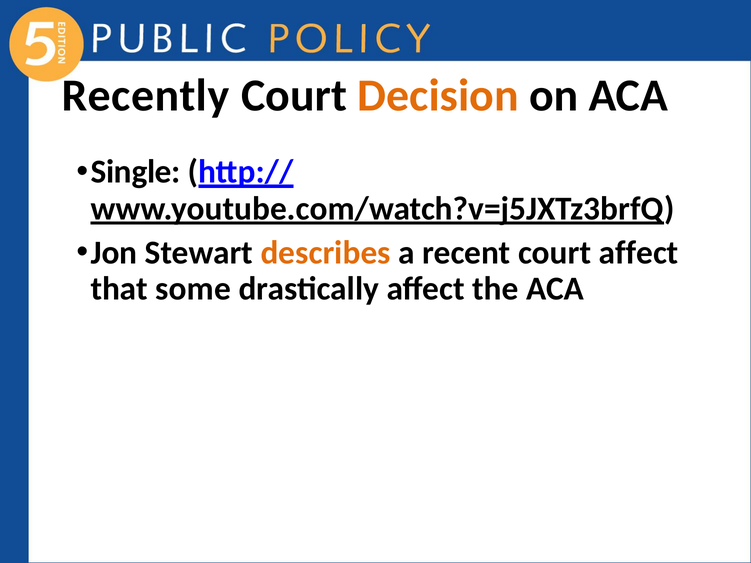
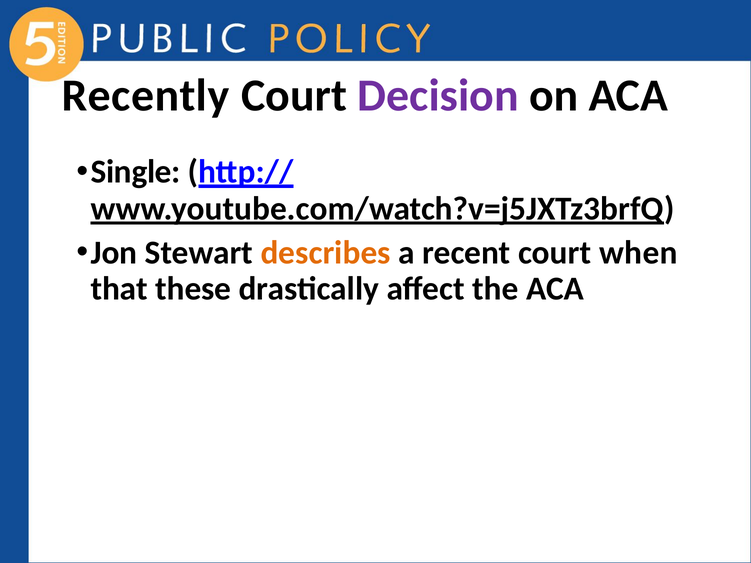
Decision colour: orange -> purple (438, 95)
court affect: affect -> when (638, 253)
some: some -> these (193, 289)
